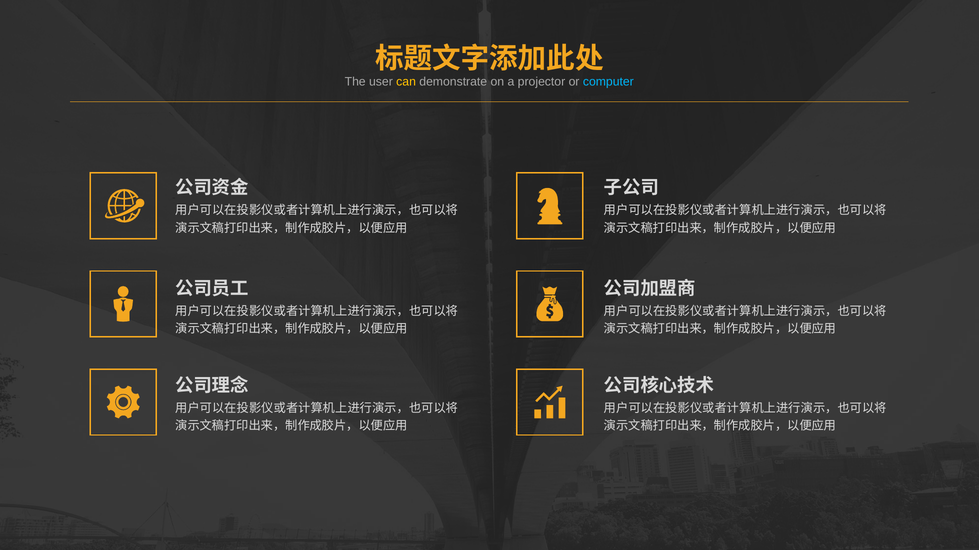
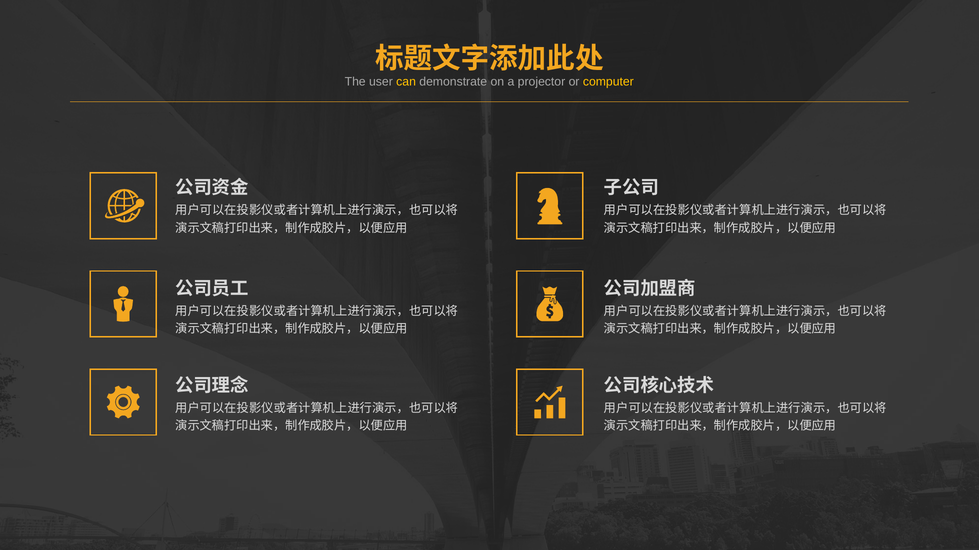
computer colour: light blue -> yellow (608, 82)
